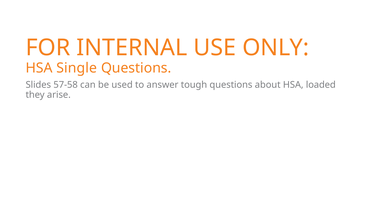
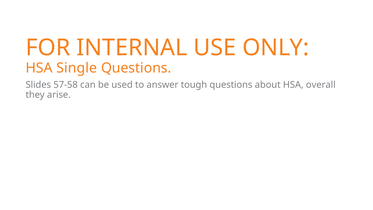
loaded: loaded -> overall (321, 85)
